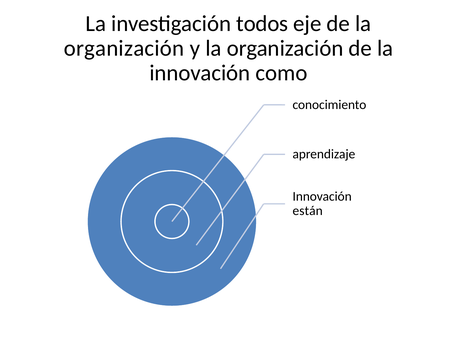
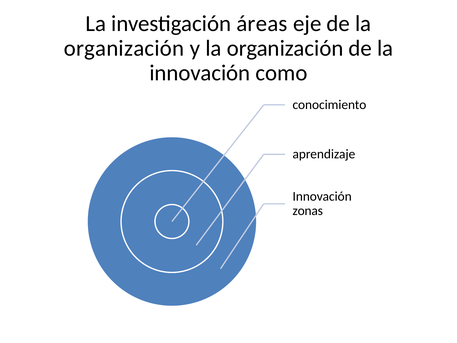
todos: todos -> áreas (262, 24)
están: están -> zonas (308, 211)
